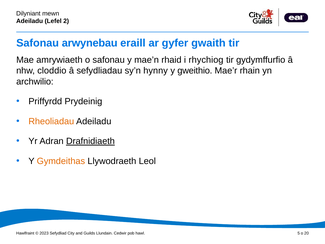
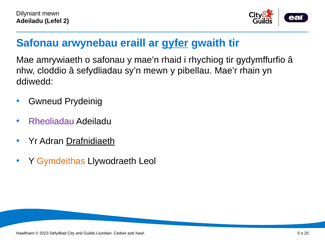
gyfer underline: none -> present (175, 43)
sy’n hynny: hynny -> mewn (156, 71)
gweithio: gweithio -> pibellau (195, 71)
archwilio: archwilio -> ddiwedd (35, 81)
Priffyrdd: Priffyrdd -> Gwneud (45, 101)
Rheoliadau colour: orange -> purple (51, 121)
